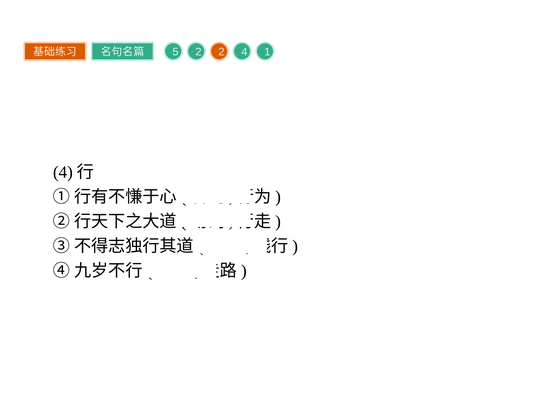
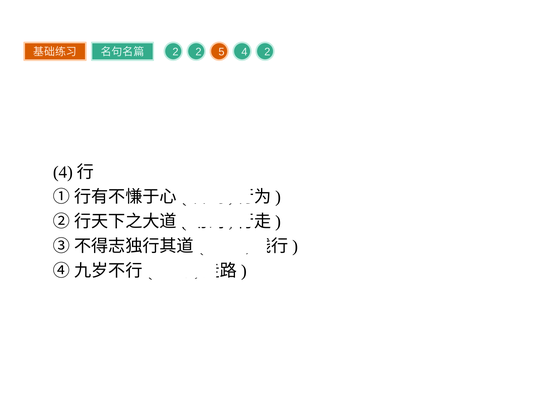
5: 5 -> 2 (176, 52)
2 2: 2 -> 5 (221, 52)
4 1: 1 -> 2 (267, 52)
